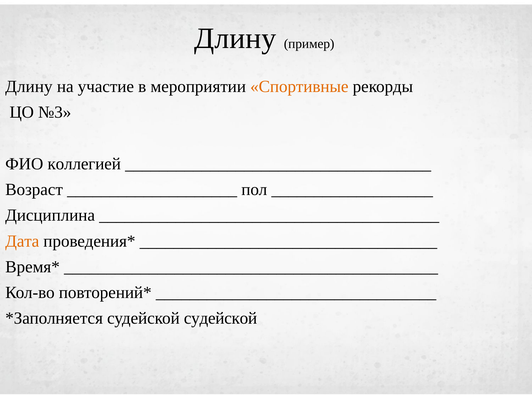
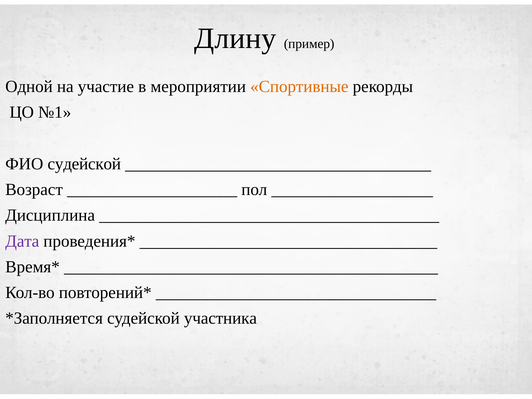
Длину: Длину -> Одной (29, 87)
№3: №3 -> №1 (55, 112)
ФИО коллегией: коллегией -> судейской (84, 164)
Дата colour: orange -> purple (22, 241)
судейской судейской: судейской -> участника (220, 318)
